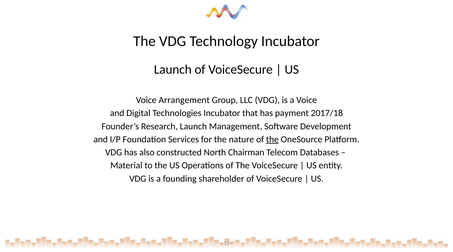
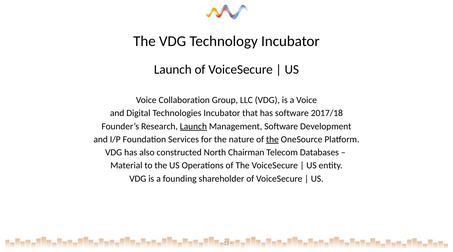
Arrangement: Arrangement -> Collaboration (184, 100)
has payment: payment -> software (292, 113)
Launch underline: none -> present (193, 126)
